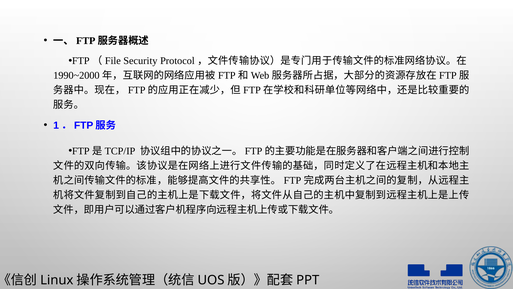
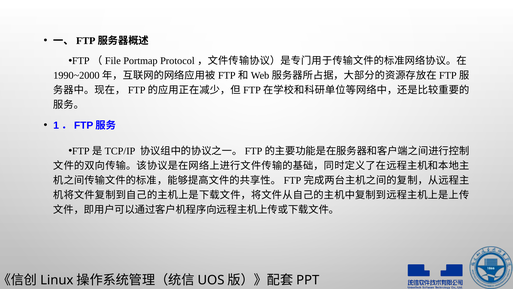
Security: Security -> Portmap (140, 61)
